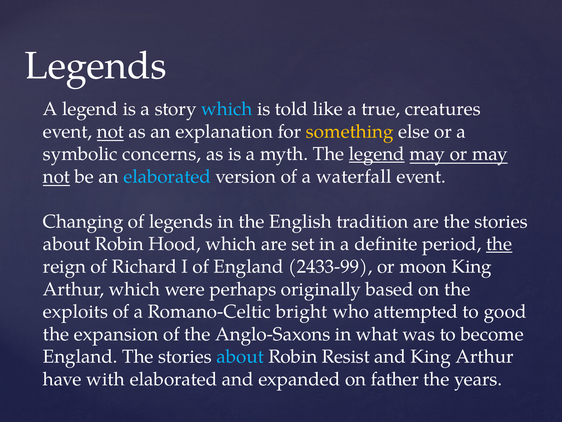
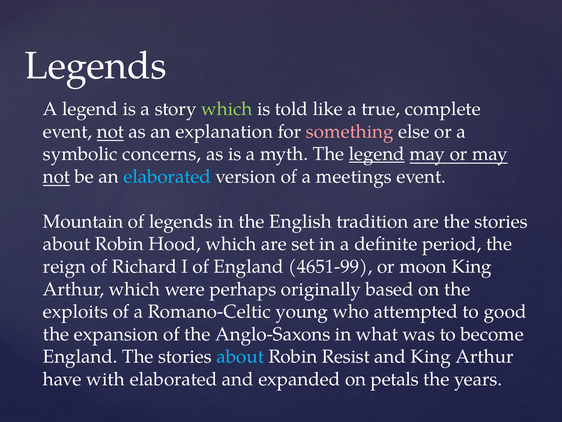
which colour: light blue -> light green (227, 109)
creatures: creatures -> complete (443, 109)
something colour: yellow -> pink (350, 131)
waterfall: waterfall -> meetings (354, 176)
Changing: Changing -> Mountain (83, 221)
the underline: present -> none (499, 244)
2433-99: 2433-99 -> 4651-99 (330, 266)
bright: bright -> young (302, 311)
father: father -> petals (395, 379)
